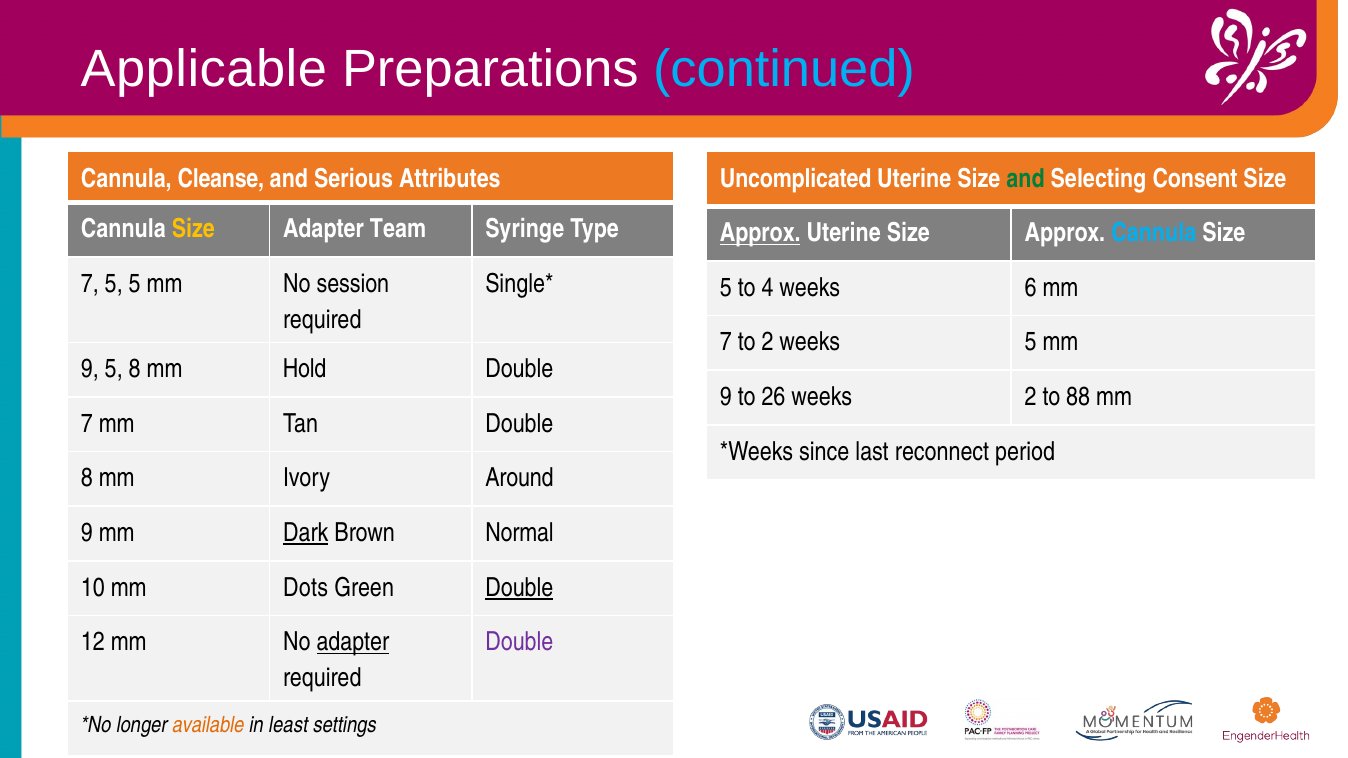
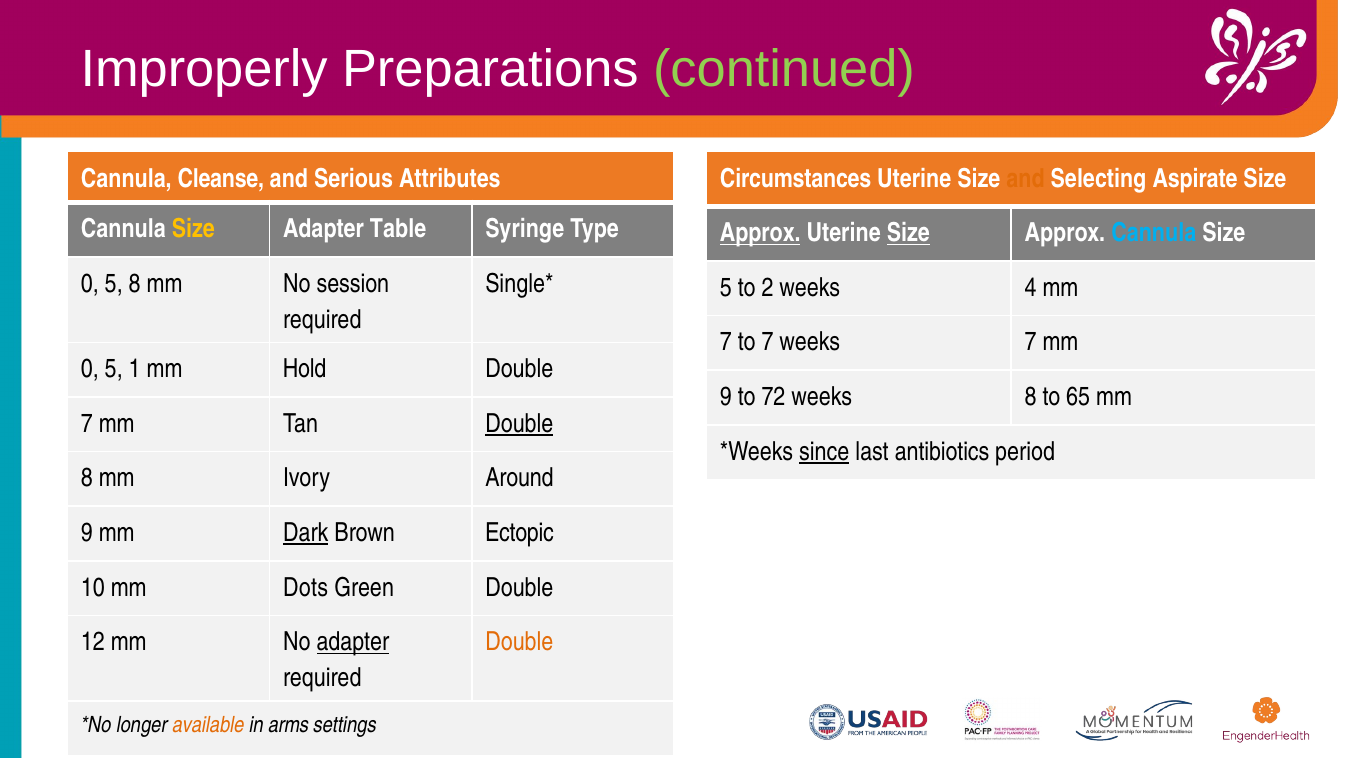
Applicable: Applicable -> Improperly (204, 69)
continued colour: light blue -> light green (784, 69)
Uncomplicated: Uncomplicated -> Circumstances (796, 179)
and colour: green -> orange (1026, 179)
Consent: Consent -> Aspirate (1195, 179)
Team: Team -> Table (398, 229)
Size underline: none -> present (908, 233)
7: 7 -> 0 (90, 284)
5 5: 5 -> 8 (135, 284)
4: 4 -> 2 (767, 288)
6: 6 -> 4 (1031, 288)
to 2: 2 -> 7 (767, 342)
weeks 5: 5 -> 7 (1031, 342)
9: 9 -> 0 (90, 369)
5 8: 8 -> 1 (135, 369)
26: 26 -> 72 (773, 397)
weeks 2: 2 -> 8 (1031, 397)
88: 88 -> 65 (1078, 397)
Double underline: none -> present (519, 424)
since underline: none -> present (824, 452)
reconnect: reconnect -> antibiotics (942, 452)
Normal: Normal -> Ectopic (519, 533)
Double underline: present -> none (519, 588)
Double colour: purple -> orange (519, 642)
least: least -> arms (289, 725)
